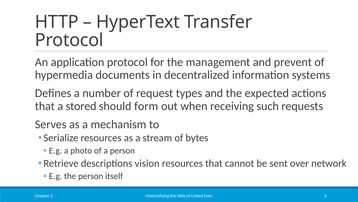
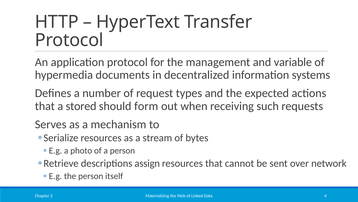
prevent: prevent -> variable (293, 62)
vision: vision -> assign (147, 163)
